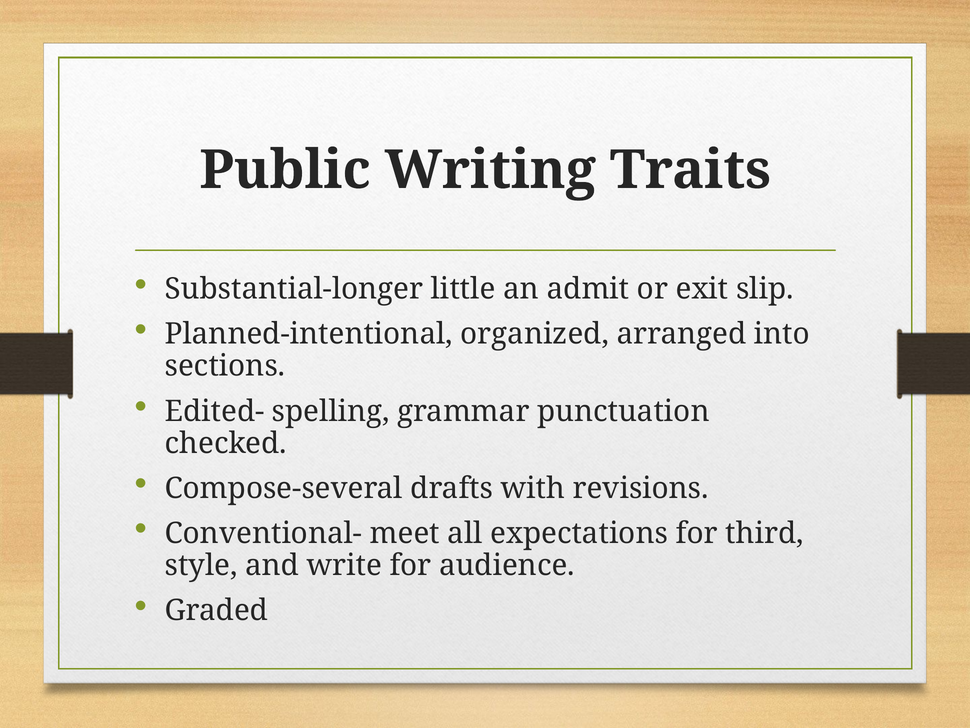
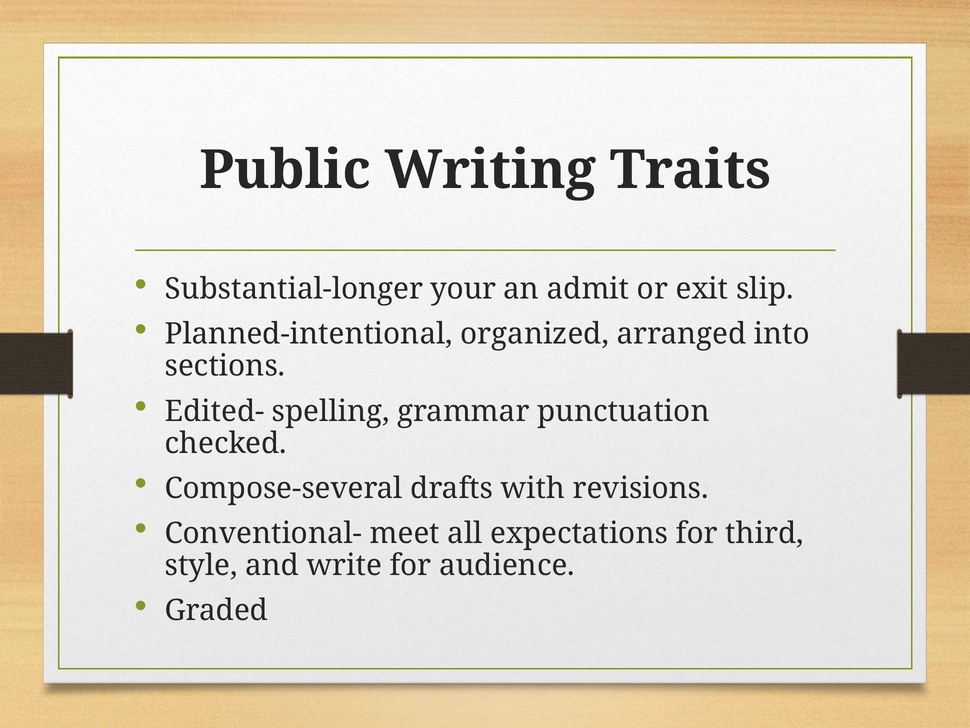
little: little -> your (463, 289)
